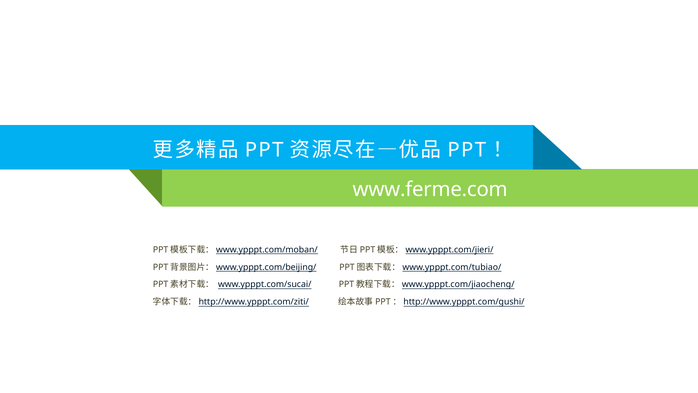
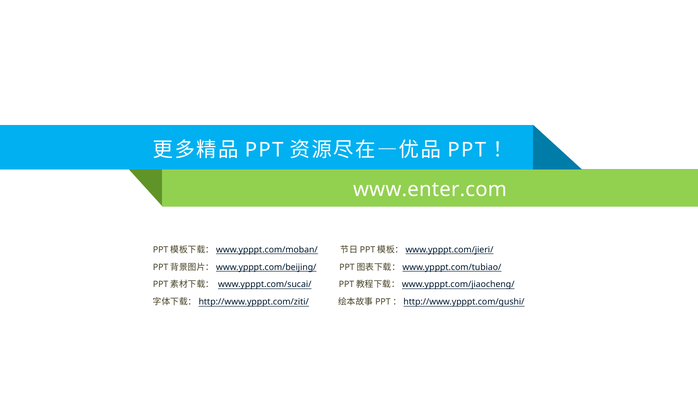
www.ferme.com: www.ferme.com -> www.enter.com (430, 189)
